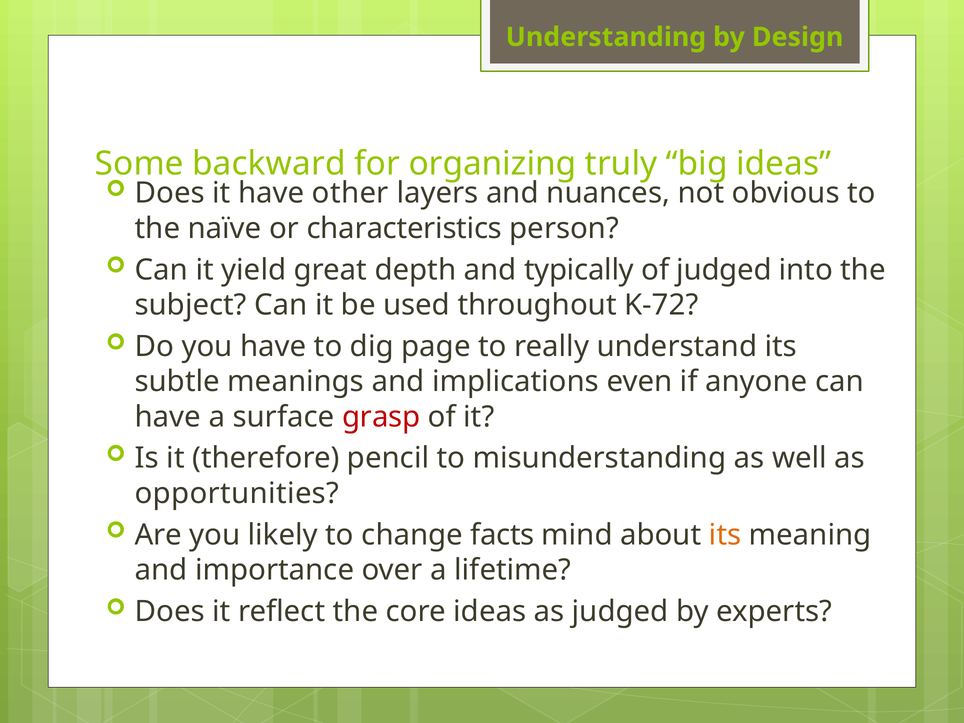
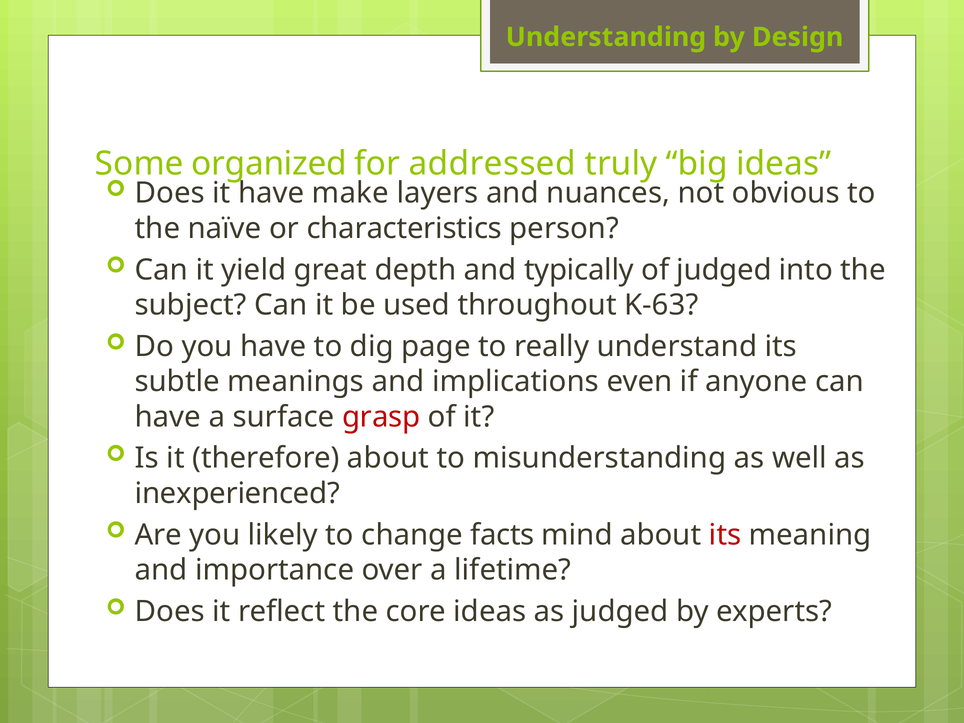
backward: backward -> organized (269, 164)
organizing: organizing -> addressed (492, 164)
other: other -> make (350, 193)
K-72: K-72 -> K-63 (661, 305)
therefore pencil: pencil -> about (388, 458)
opportunities: opportunities -> inexperienced (237, 494)
its colour: orange -> red (725, 535)
